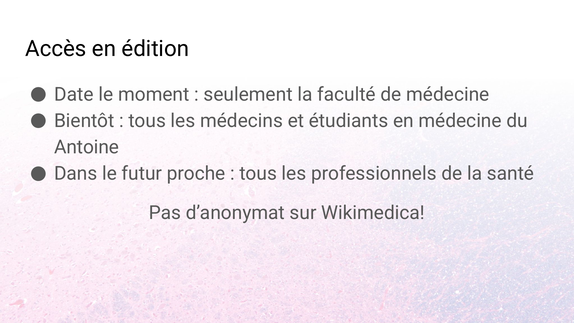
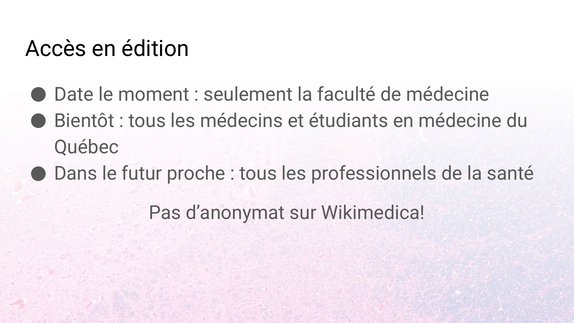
Antoine: Antoine -> Québec (86, 147)
